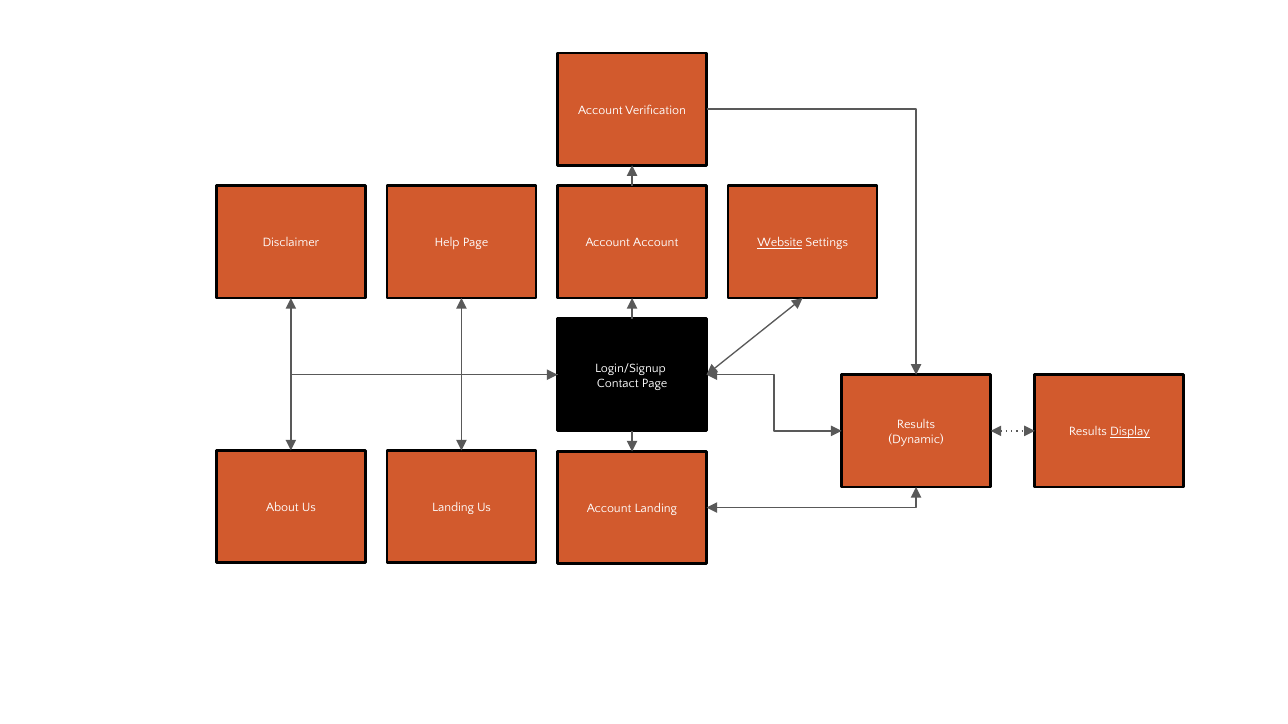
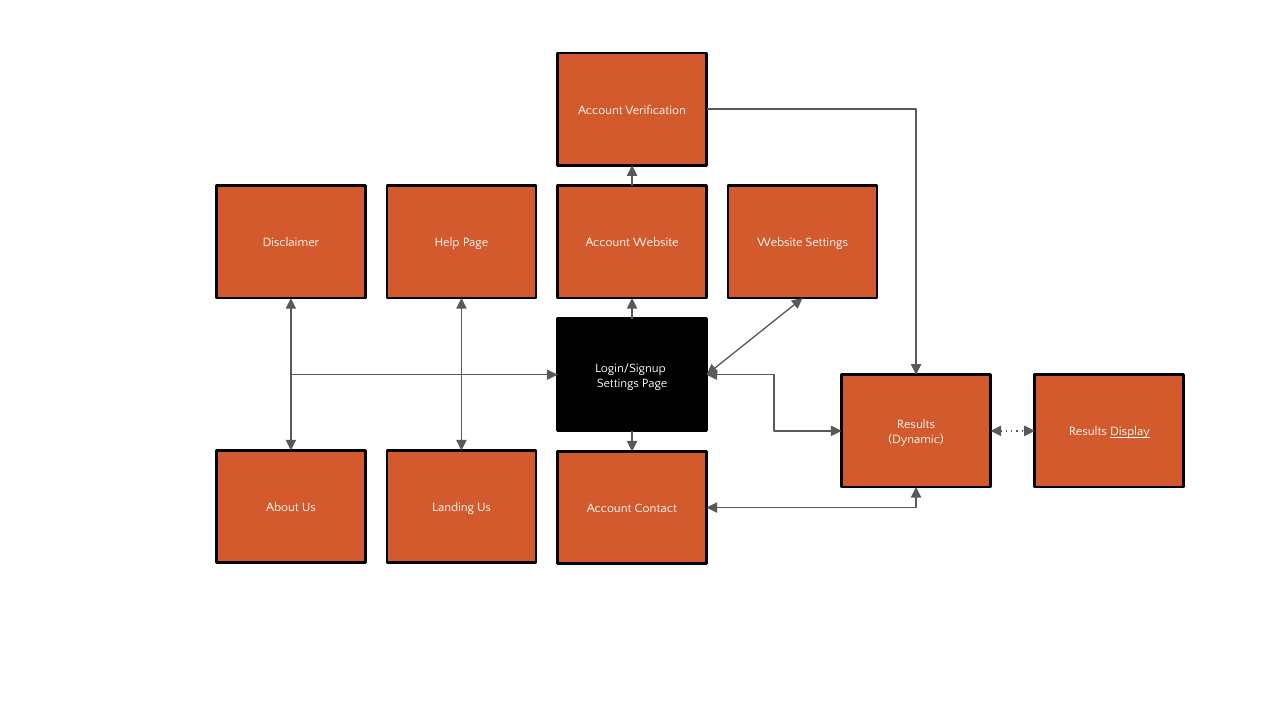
Account: Account -> Website (656, 243)
Website underline: present -> none (780, 243)
Contact: Contact -> Settings (618, 383)
Account Landing: Landing -> Contact (656, 509)
